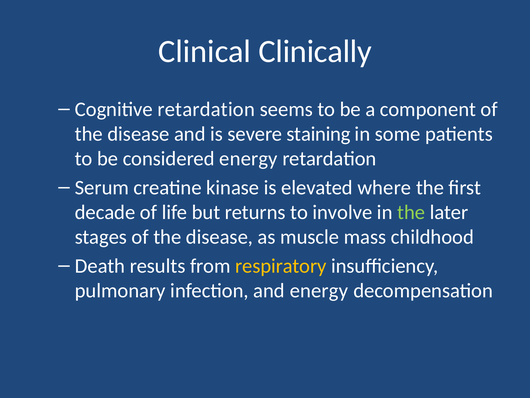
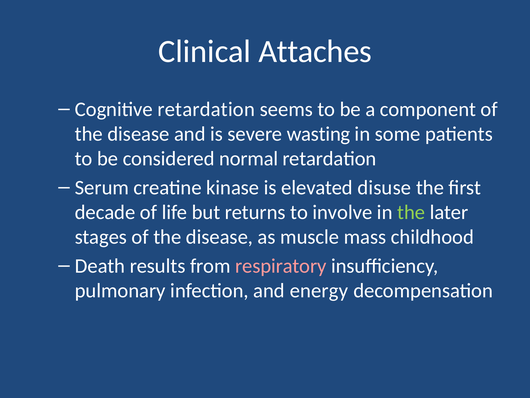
Clinically: Clinically -> Attaches (315, 51)
staining: staining -> wasting (319, 134)
considered energy: energy -> normal (249, 159)
where: where -> disuse (384, 187)
respiratory colour: yellow -> pink (281, 266)
